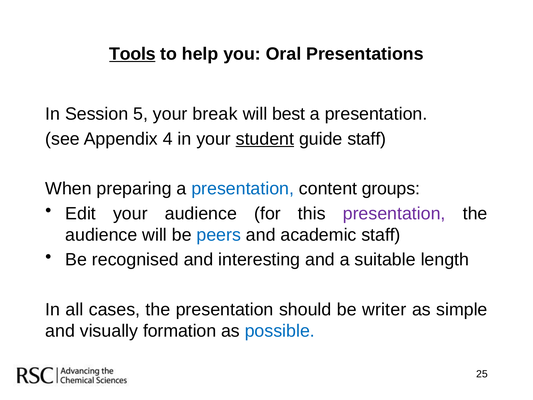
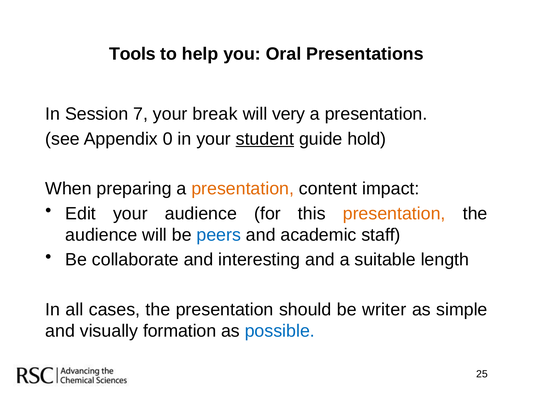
Tools underline: present -> none (132, 54)
5: 5 -> 7 (141, 114)
best: best -> very (289, 114)
4: 4 -> 0 (168, 139)
guide staff: staff -> hold (367, 139)
presentation colour: blue -> orange (243, 189)
groups: groups -> impact (391, 189)
presentation colour: purple -> orange (394, 213)
recognised: recognised -> collaborate (135, 260)
